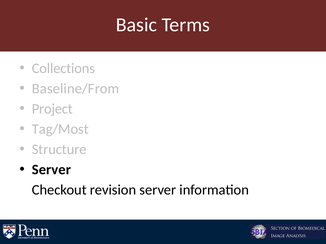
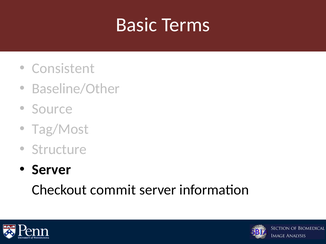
Collections: Collections -> Consistent (63, 68)
Baseline/From: Baseline/From -> Baseline/Other (76, 89)
Project: Project -> Source (52, 109)
revision: revision -> commit (113, 190)
